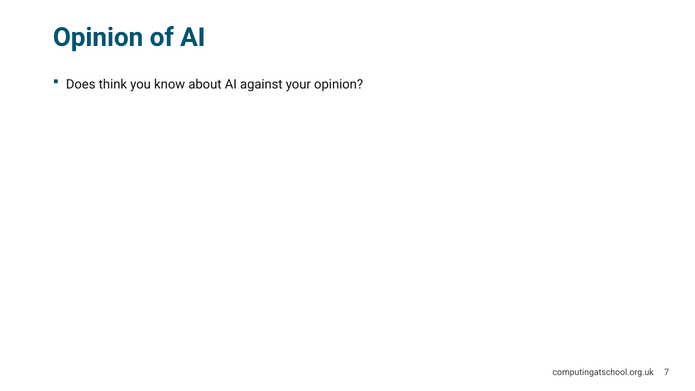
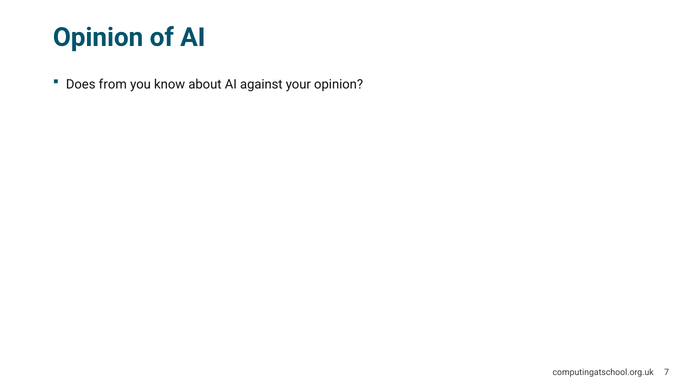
think: think -> from (113, 84)
